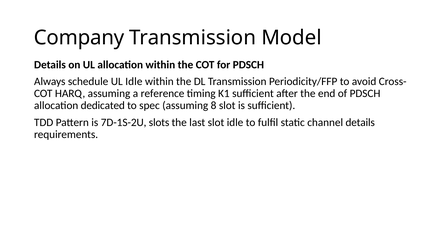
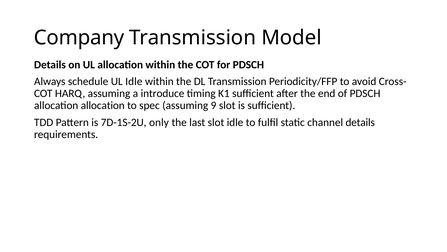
reference: reference -> introduce (163, 93)
allocation dedicated: dedicated -> allocation (103, 105)
8: 8 -> 9 (214, 105)
slots: slots -> only (159, 122)
